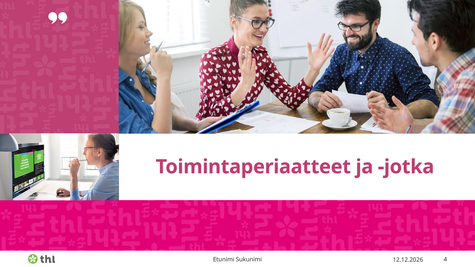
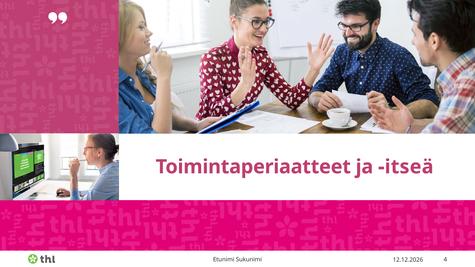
jotka: jotka -> itseä (406, 167)
